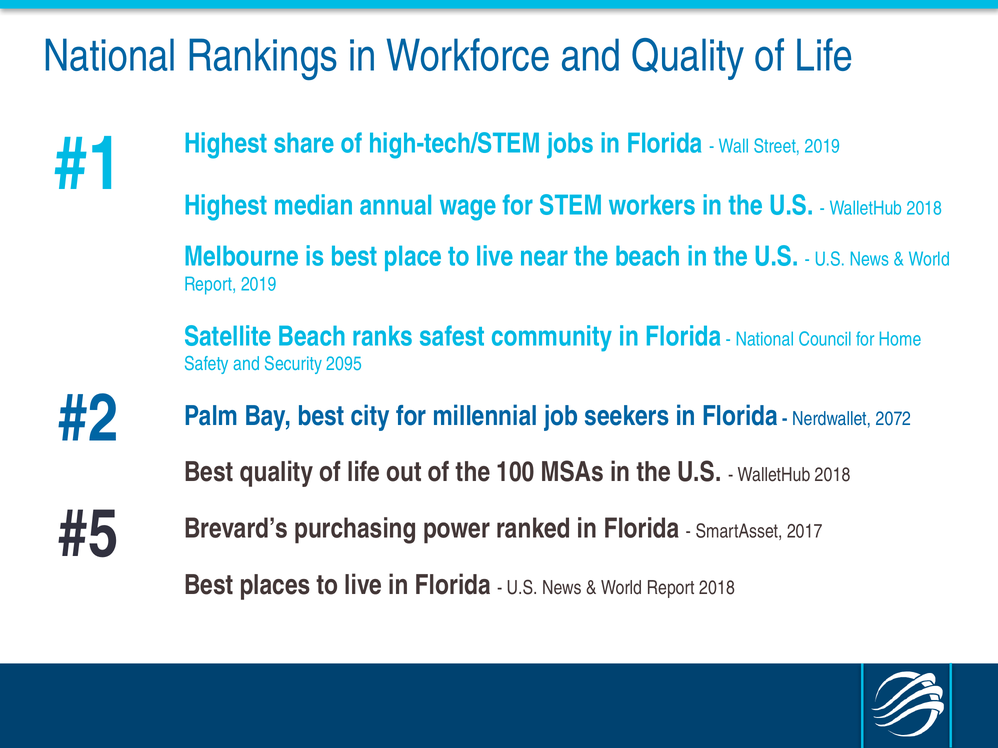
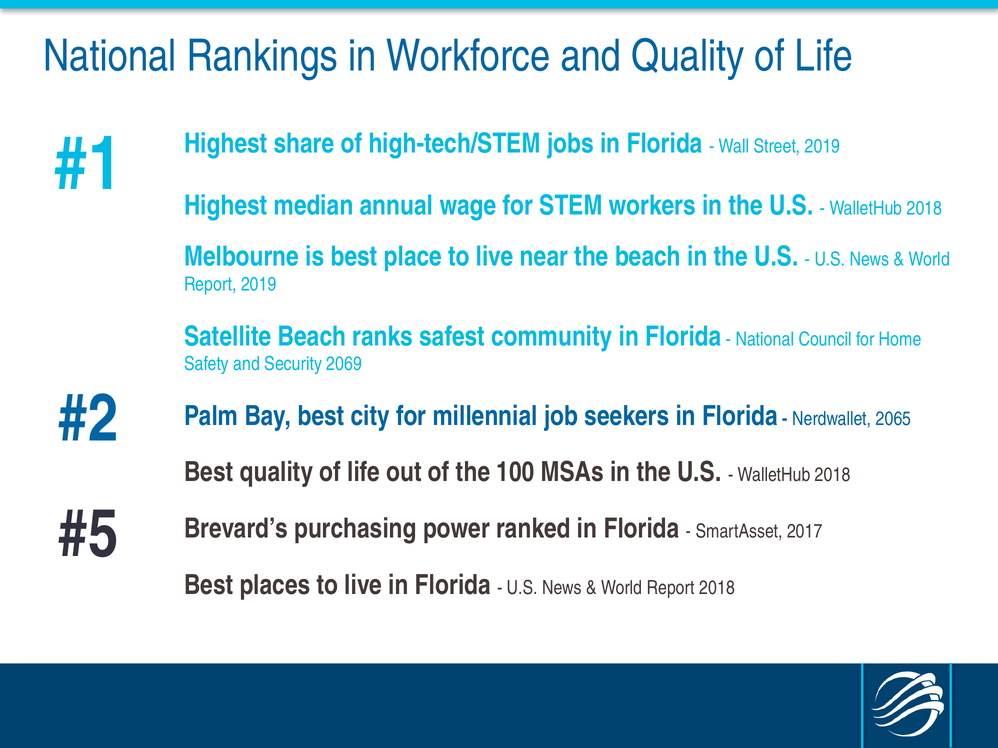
2095: 2095 -> 2069 (344, 364)
2072: 2072 -> 2065 (894, 419)
